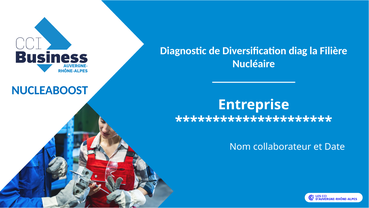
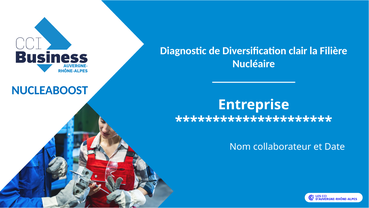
diag: diag -> clair (298, 51)
